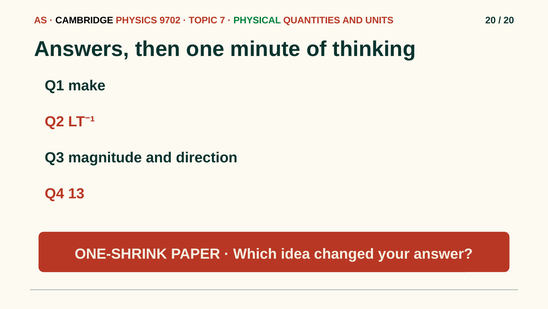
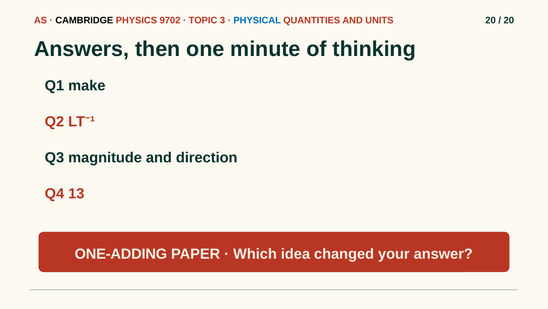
7: 7 -> 3 (223, 20)
PHYSICAL colour: green -> blue (257, 20)
ONE-SHRINK: ONE-SHRINK -> ONE-ADDING (121, 253)
